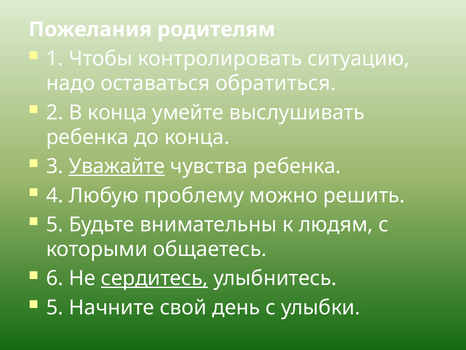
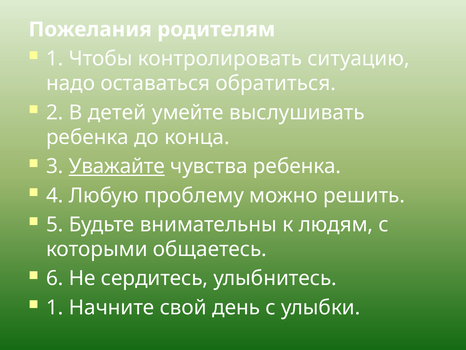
В конца: конца -> детей (117, 112)
сердитесь underline: present -> none (155, 278)
5: 5 -> 1 (55, 307)
